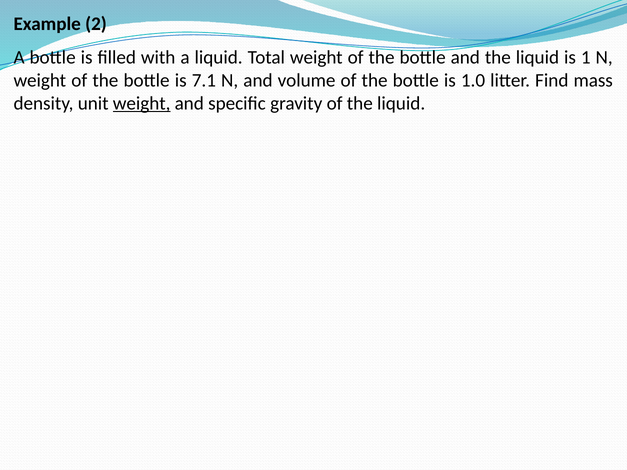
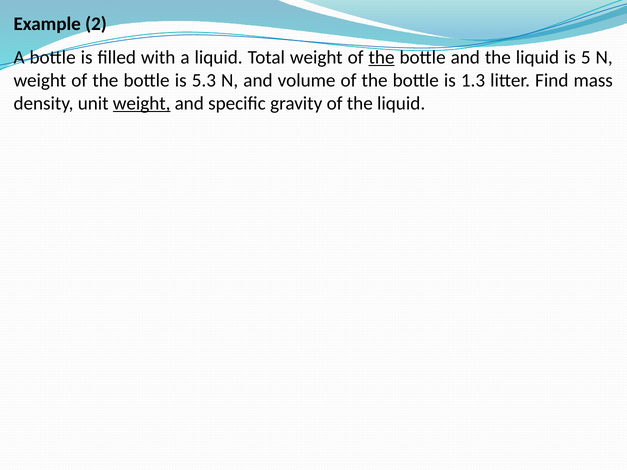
the underline: none -> present (382, 57)
1: 1 -> 5 (586, 57)
7.1: 7.1 -> 5.3 (204, 80)
1.0: 1.0 -> 1.3 (473, 80)
